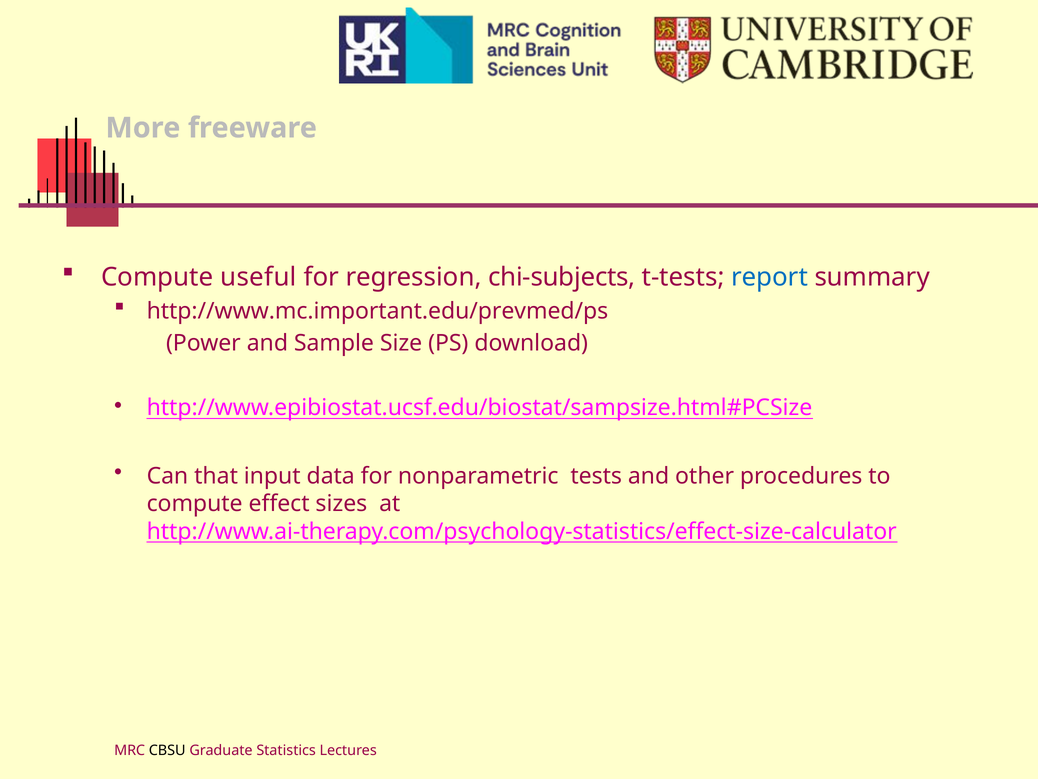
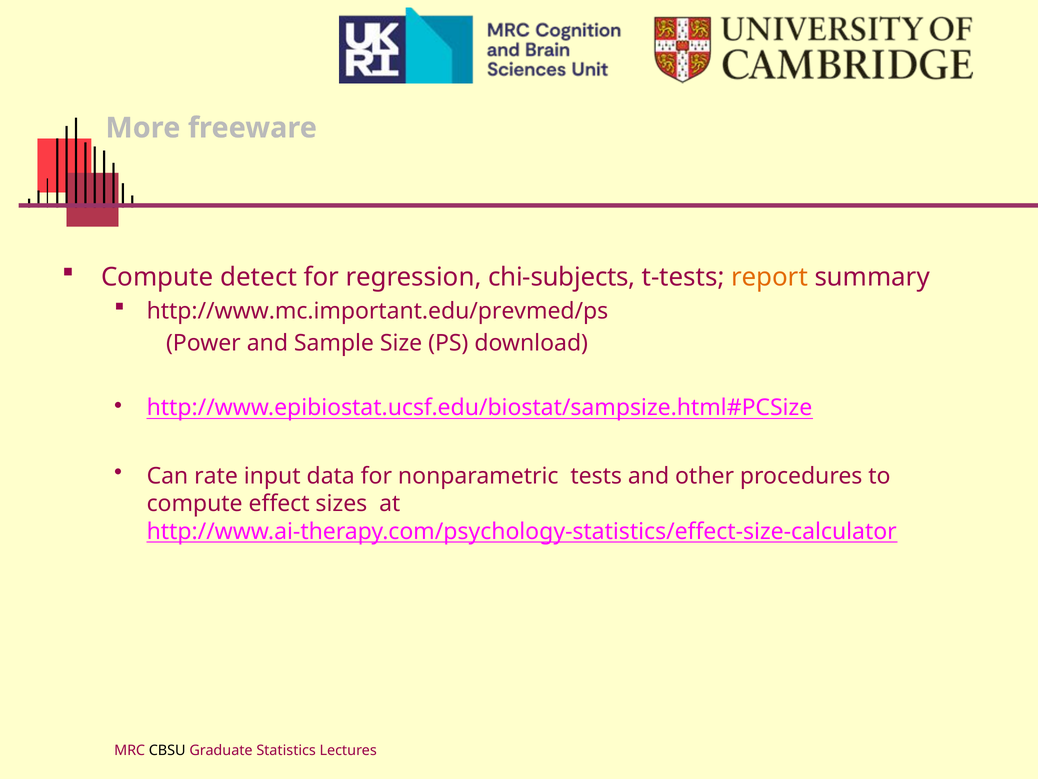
useful: useful -> detect (259, 277)
report colour: blue -> orange (770, 277)
that: that -> rate (216, 476)
